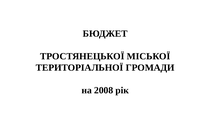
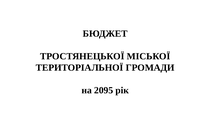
2008: 2008 -> 2095 (104, 91)
